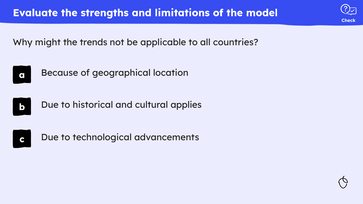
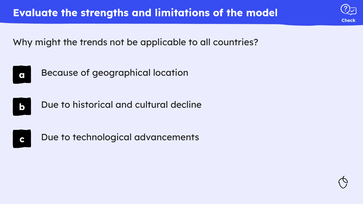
applies: applies -> decline (186, 105)
